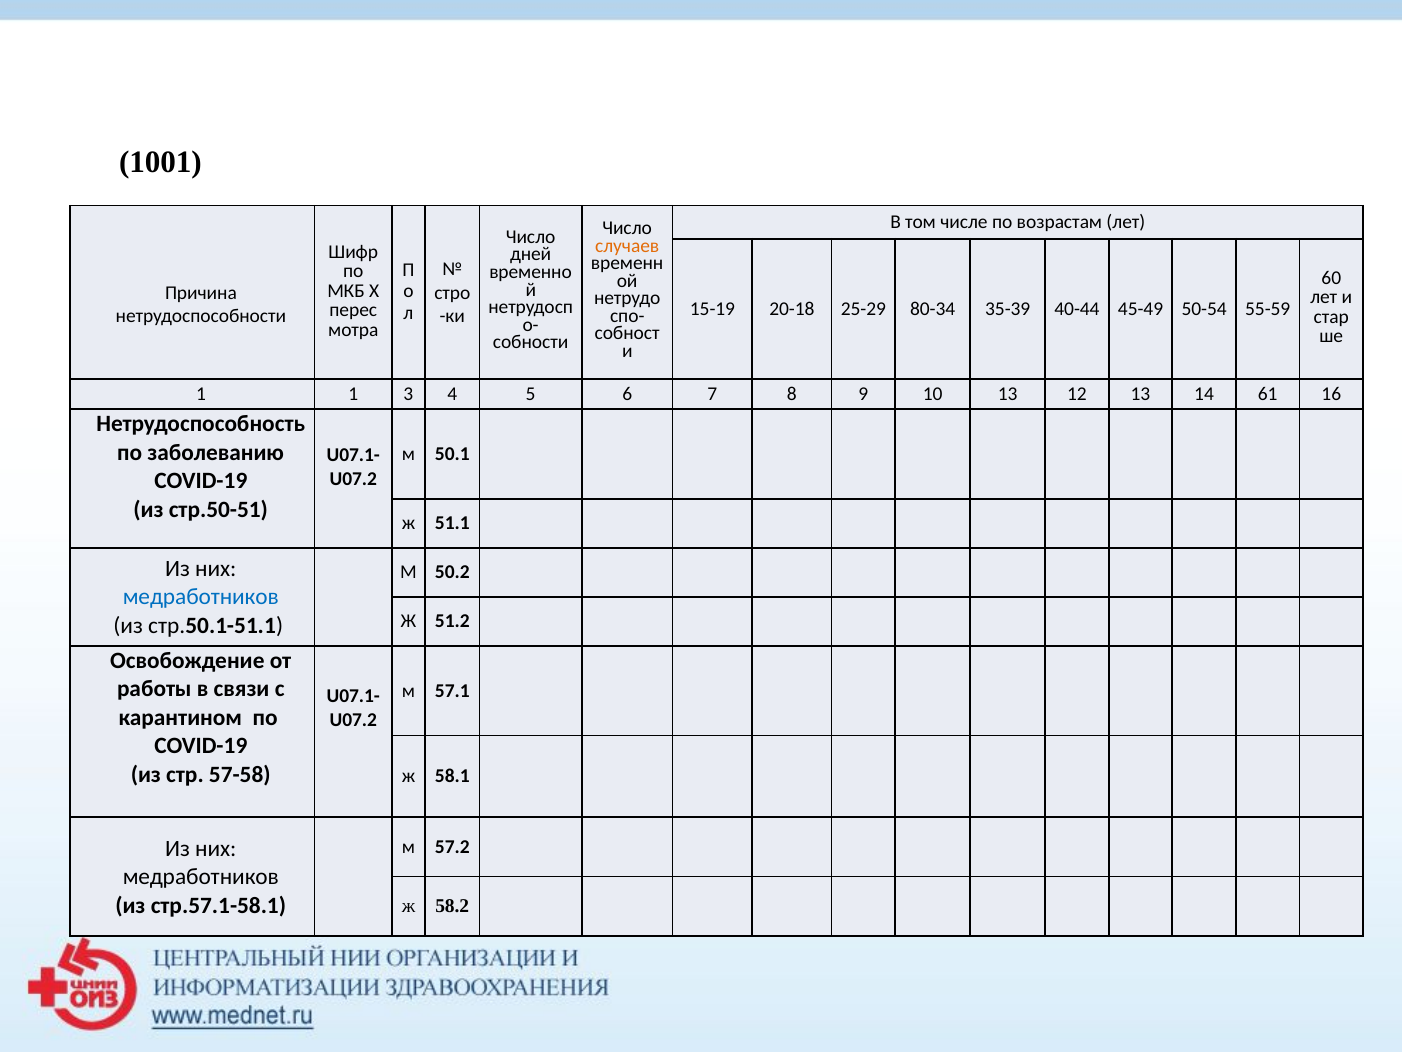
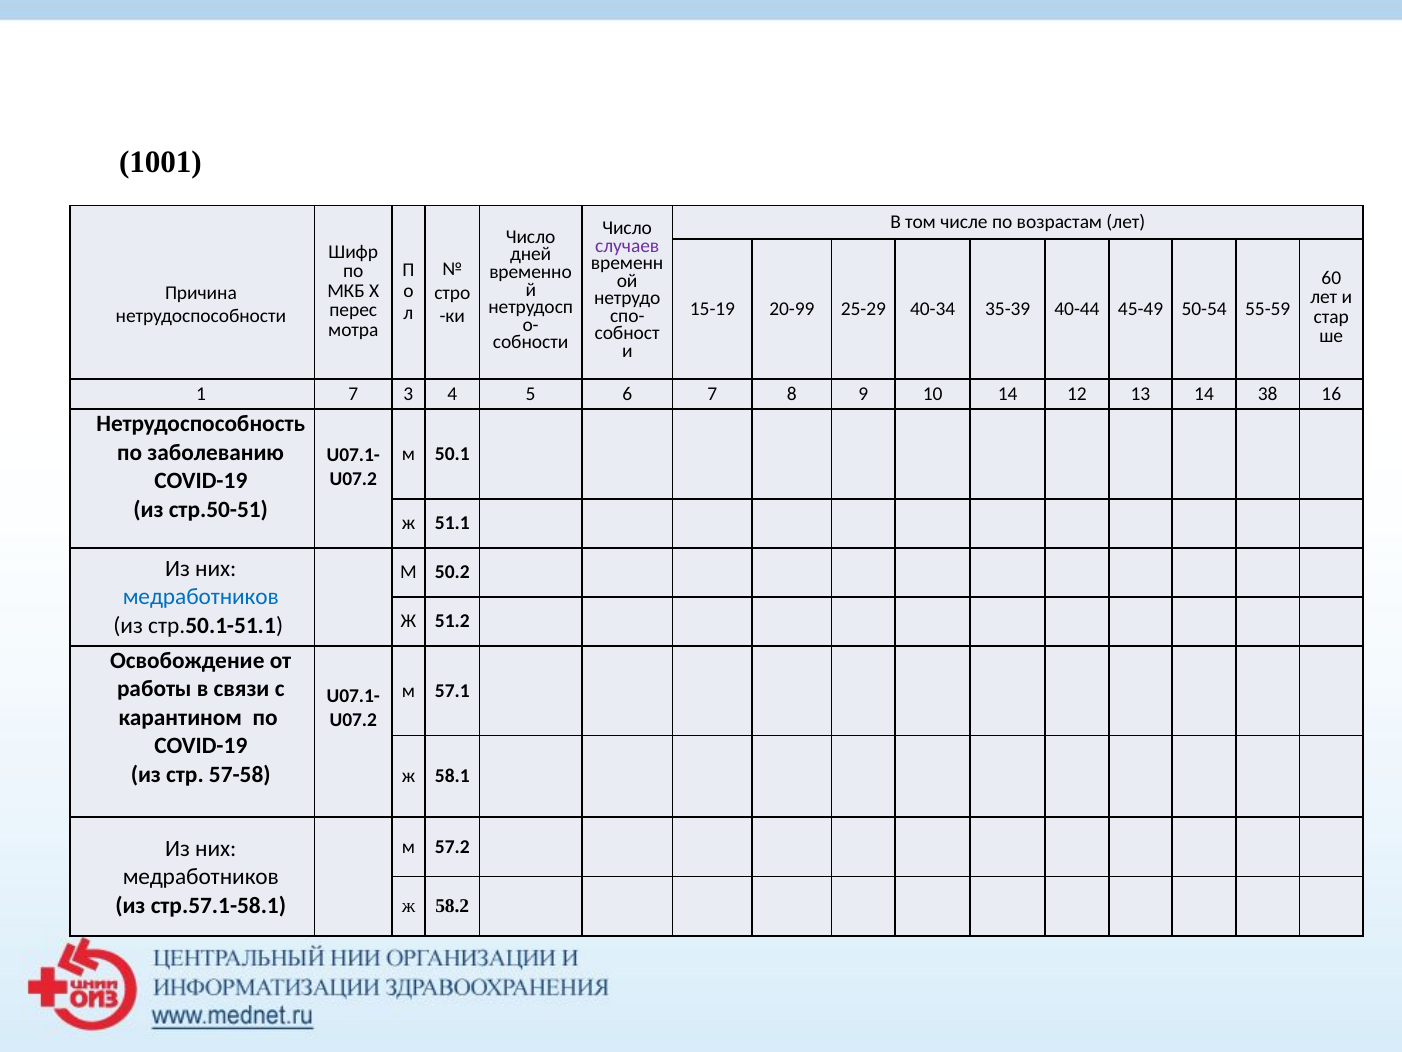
случаев colour: orange -> purple (627, 246)
20-18: 20-18 -> 20-99 (792, 309)
80-34: 80-34 -> 40-34 (933, 309)
1 1: 1 -> 7 (353, 394)
10 13: 13 -> 14 (1008, 394)
61: 61 -> 38 (1268, 394)
